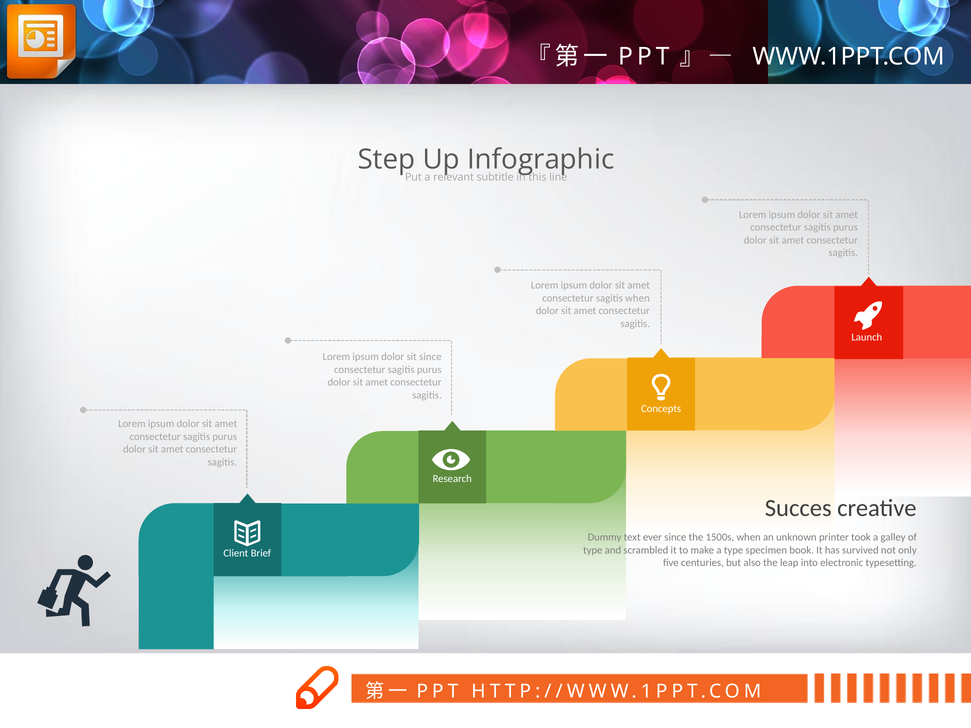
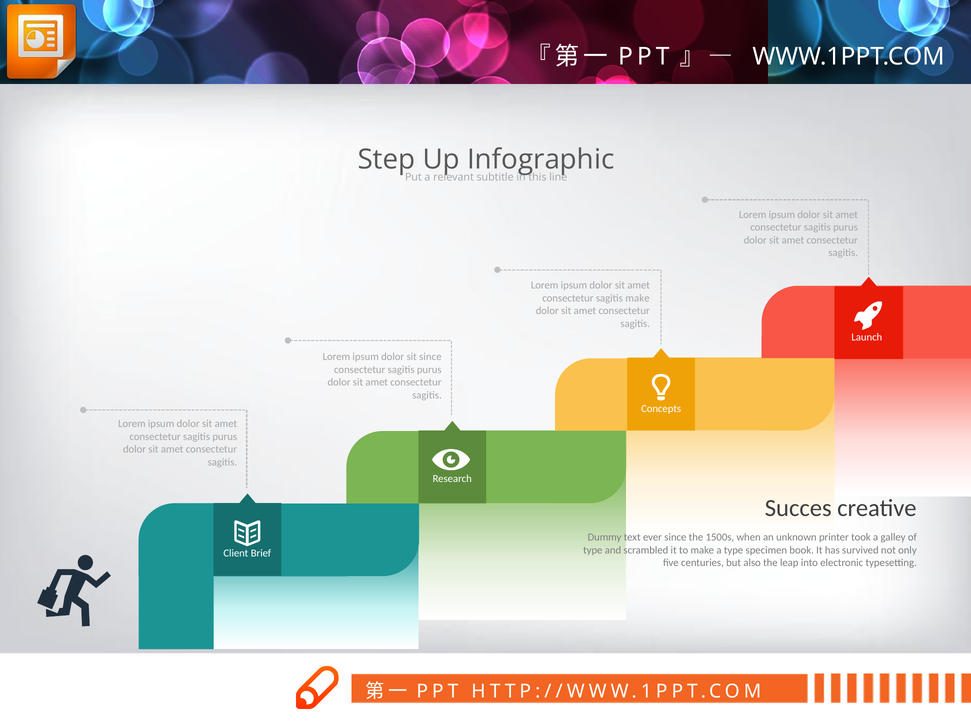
sagitis when: when -> make (638, 298)
